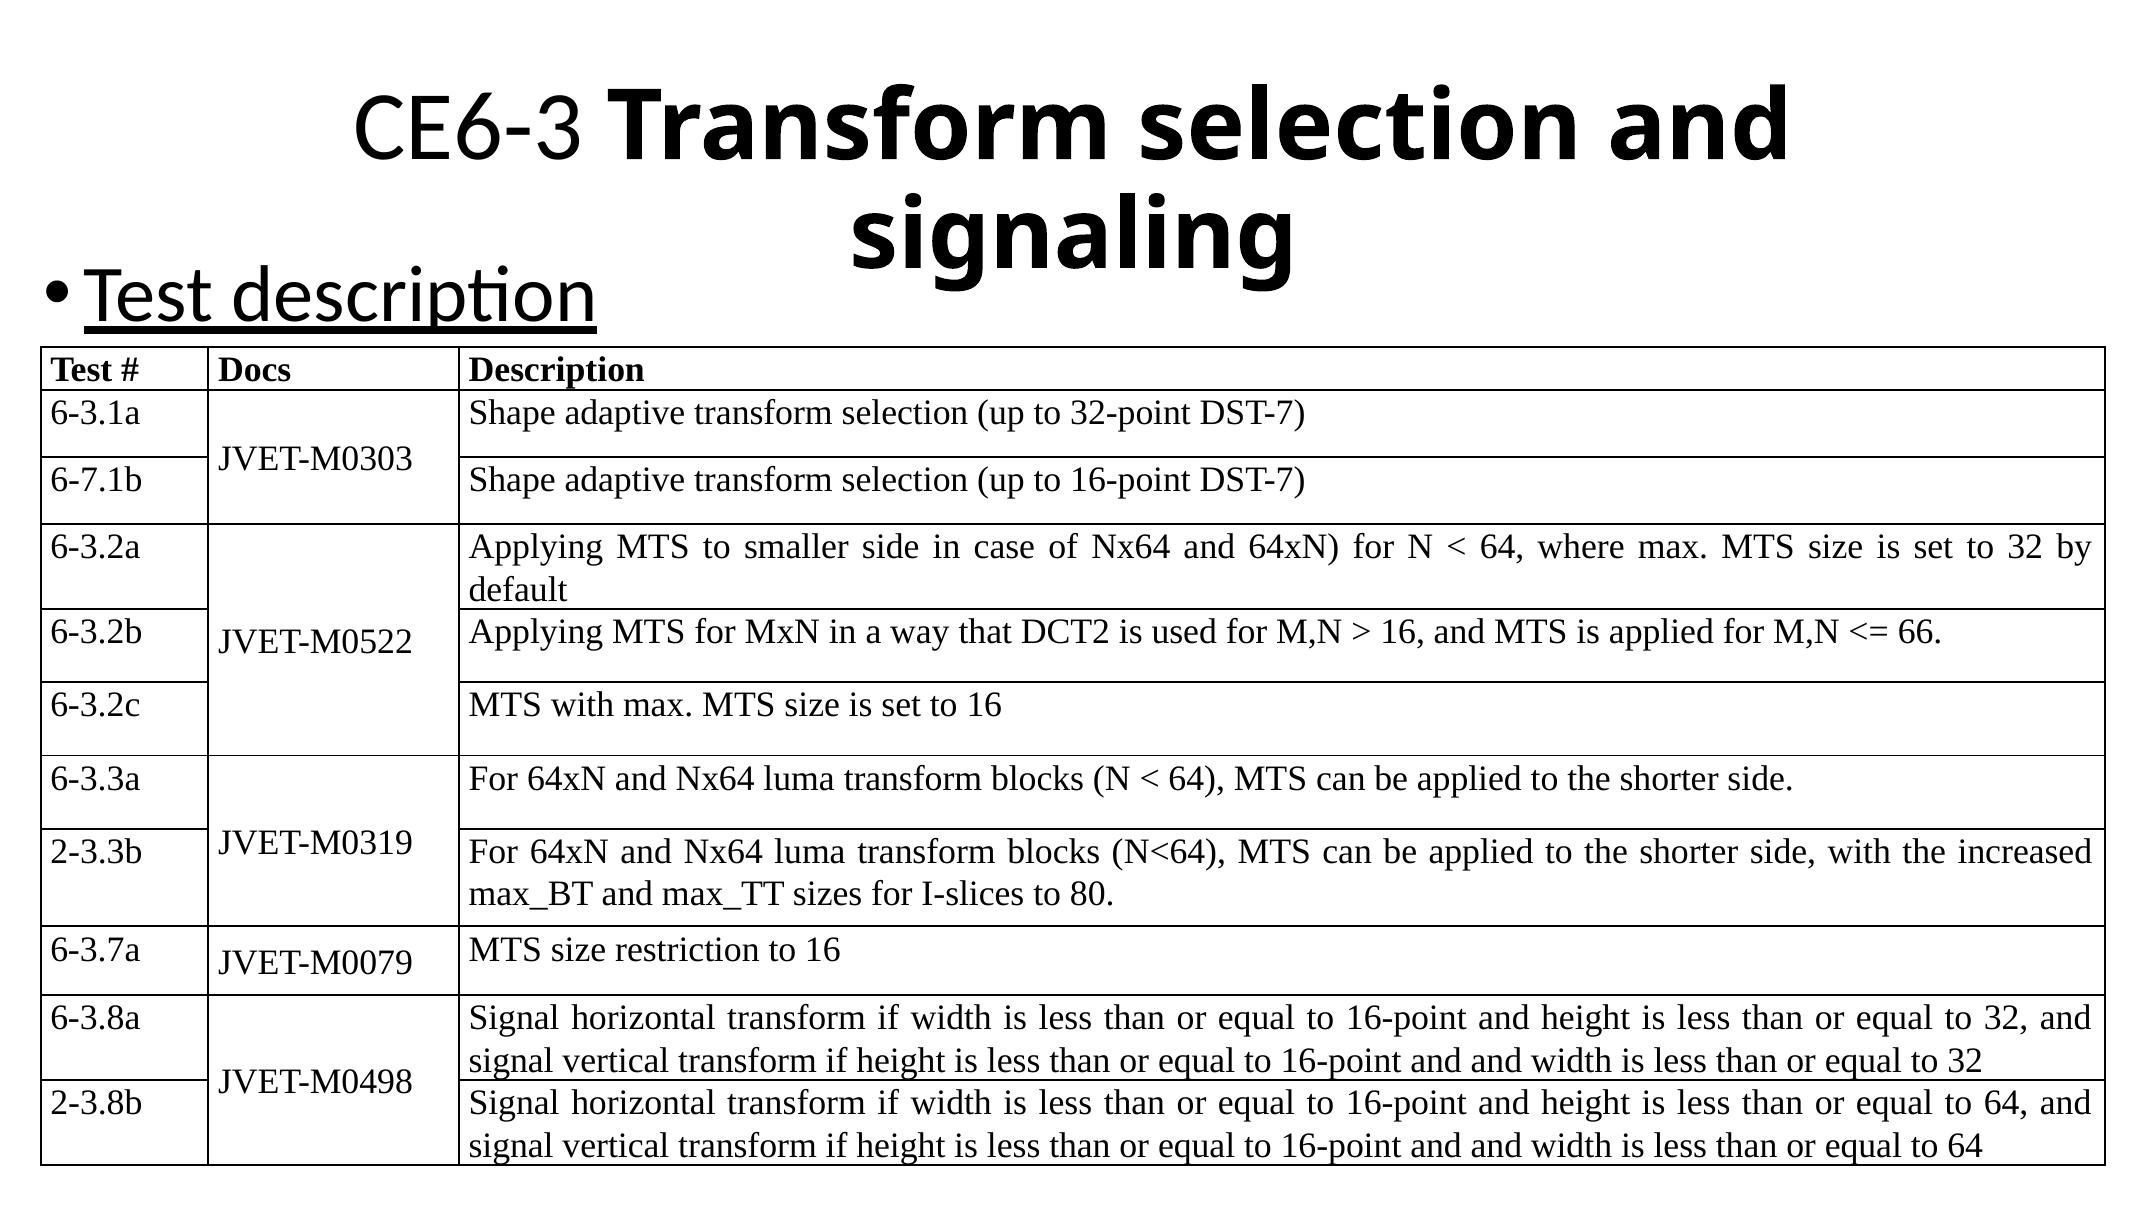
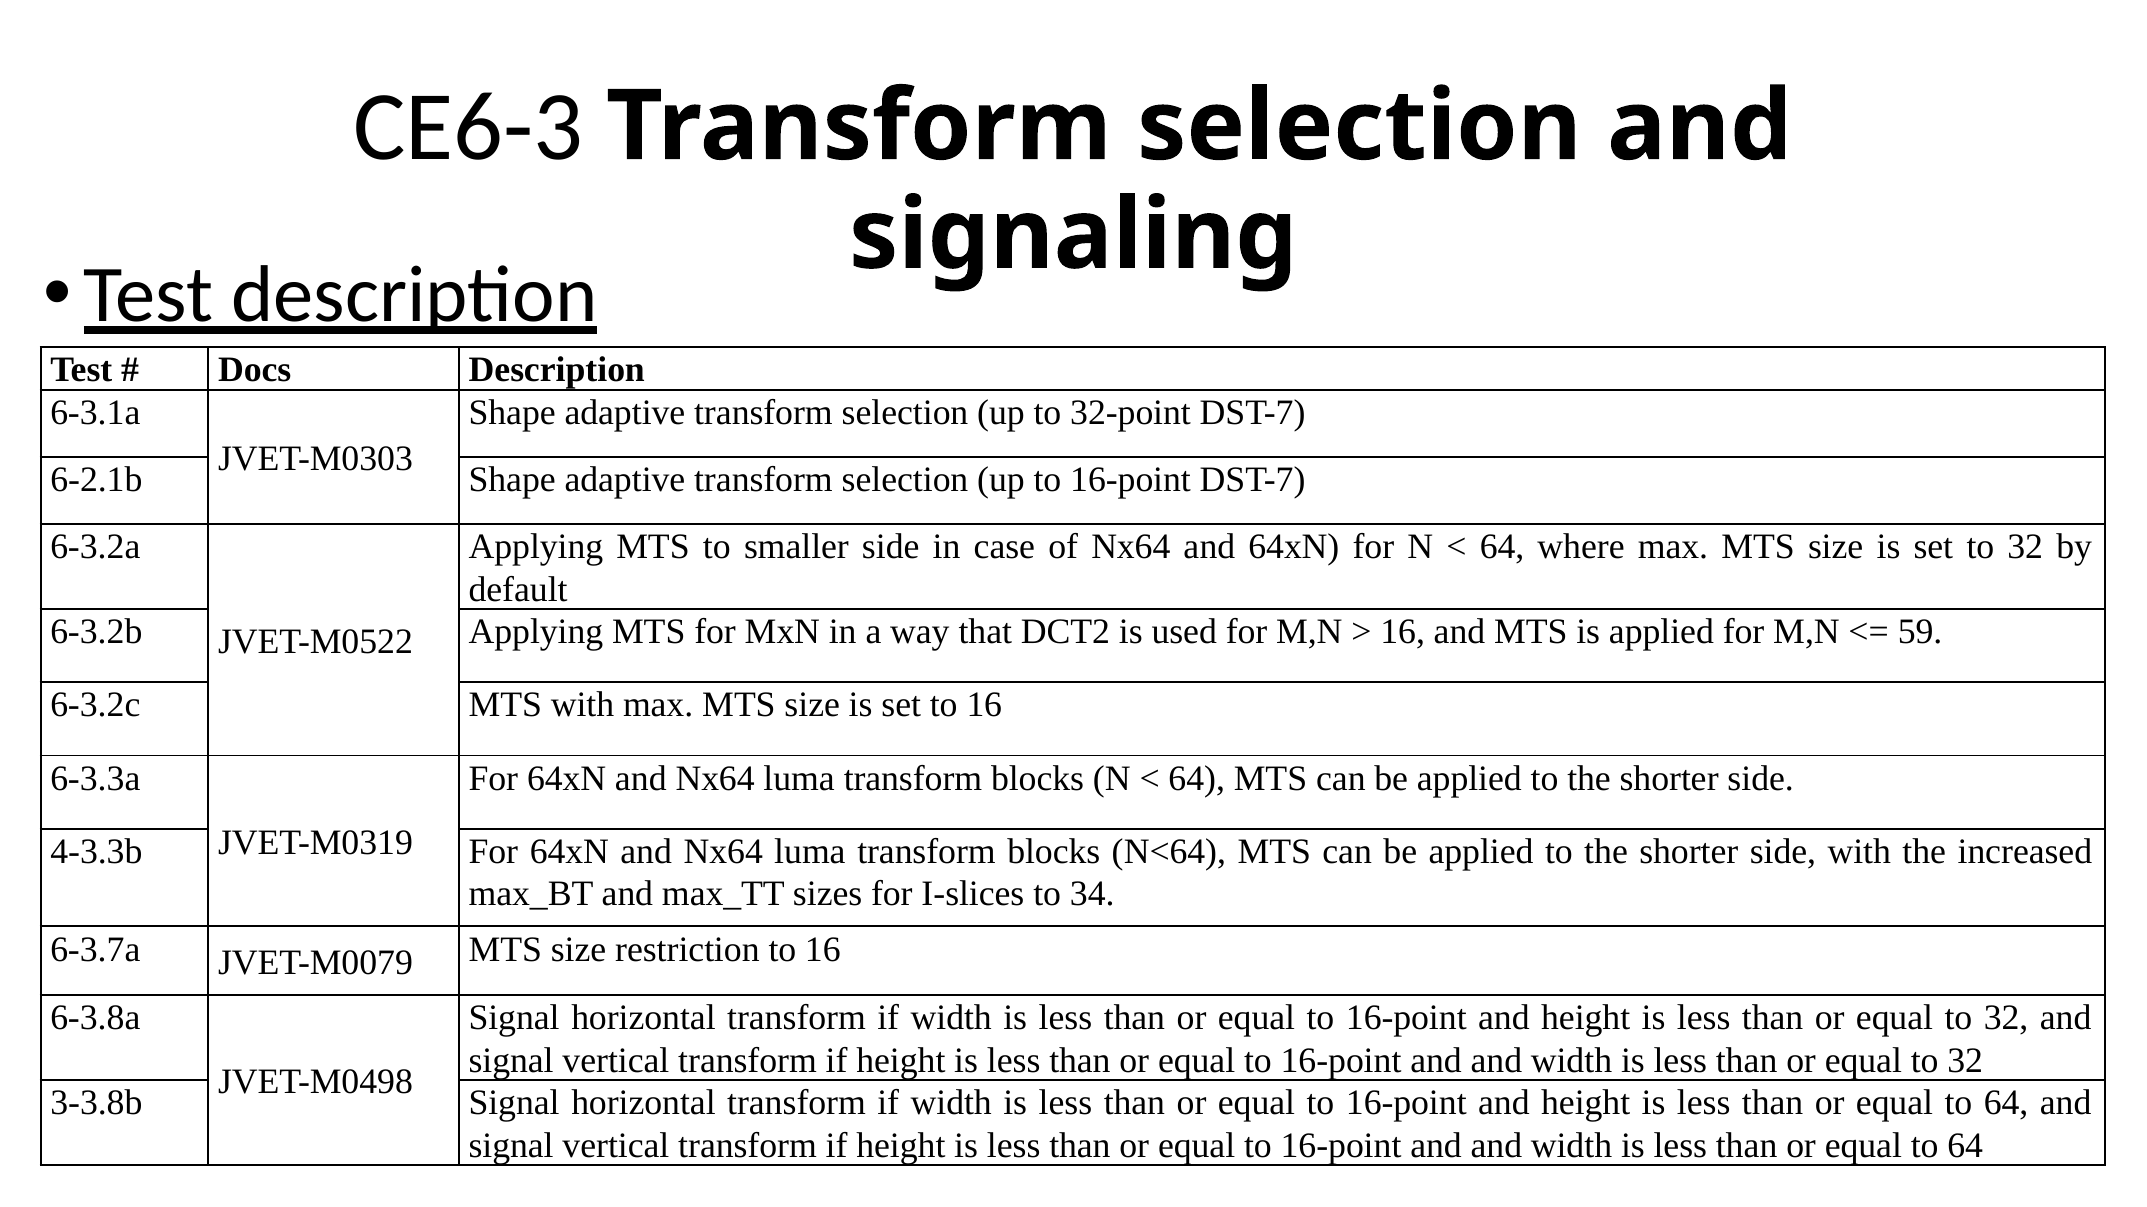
6-7.1b: 6-7.1b -> 6-2.1b (96, 480)
66: 66 -> 59 (1920, 632)
2-3.3b: 2-3.3b -> 4-3.3b (96, 852)
80: 80 -> 34 (1092, 895)
2-3.8b: 2-3.8b -> 3-3.8b (96, 1104)
